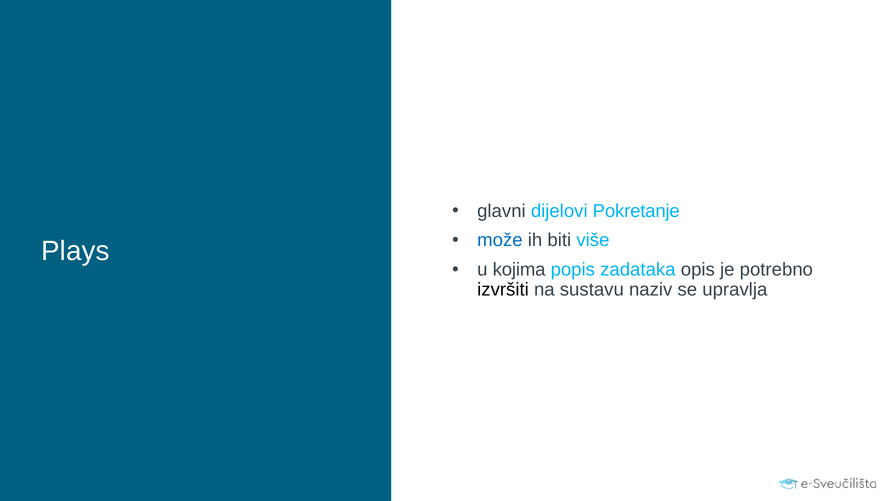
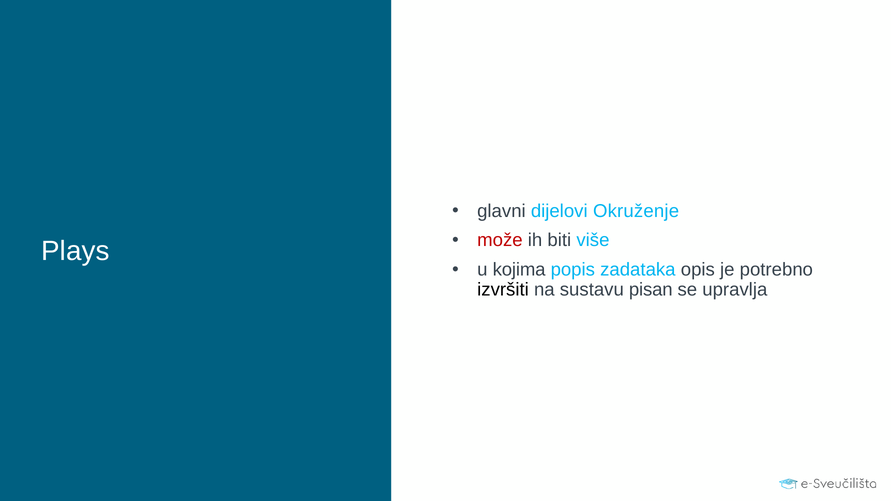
Pokretanje: Pokretanje -> Okruženje (636, 211)
može colour: blue -> red (500, 240)
naziv: naziv -> pisan (651, 290)
